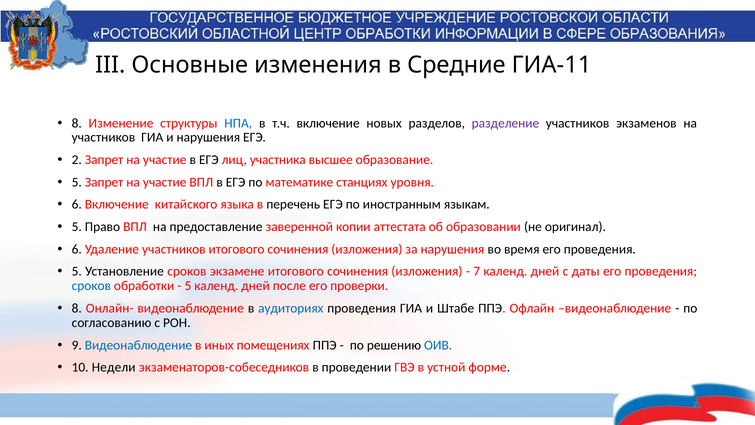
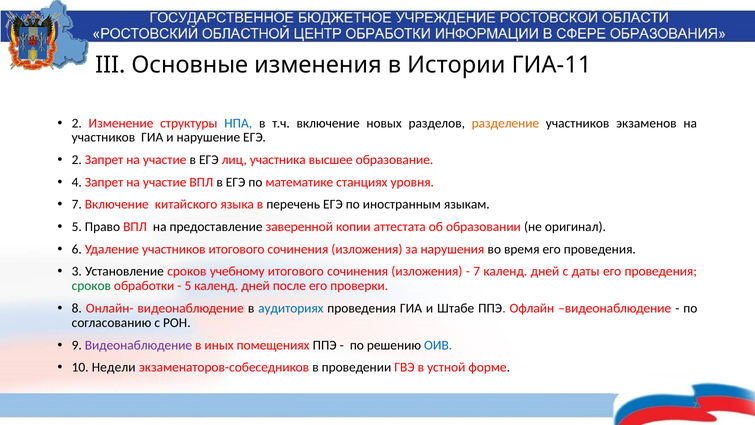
Средние: Средние -> Истории (456, 65)
8: 8 -> 2 (77, 123)
разделение colour: purple -> orange (505, 123)
и нарушения: нарушения -> нарушение (208, 137)
5: 5 -> 4 (77, 182)
6: 6 -> 7 (77, 204)
5: 5 -> 3 (77, 271)
экзамене: экзамене -> учебному (237, 271)
сроков colour: blue -> green (91, 286)
Видеонаблюдение colour: blue -> purple (138, 345)
